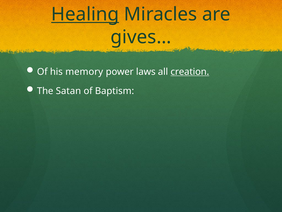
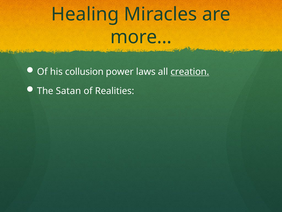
Healing underline: present -> none (85, 14)
gives…: gives… -> more… (141, 37)
memory: memory -> collusion (84, 72)
Baptism: Baptism -> Realities (115, 91)
